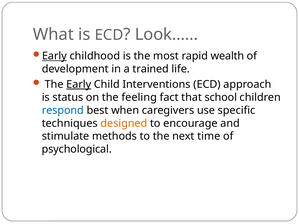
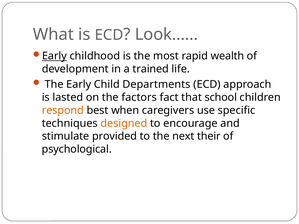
Early underline: present -> none (79, 84)
Interventions: Interventions -> Departments (156, 84)
status: status -> lasted (68, 97)
feeling: feeling -> factors (139, 97)
respond colour: blue -> orange (63, 110)
methods: methods -> provided (114, 136)
time: time -> their (209, 136)
